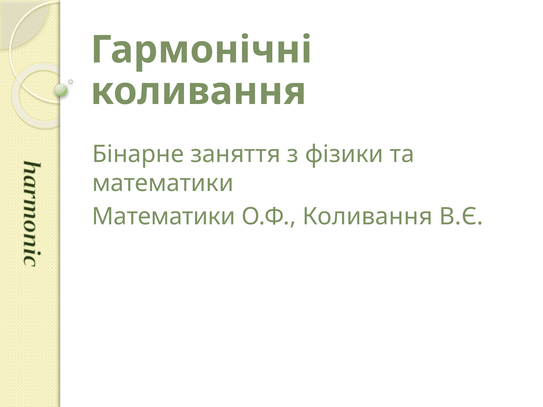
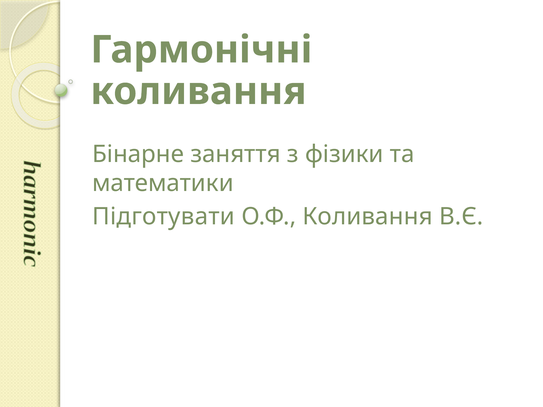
Математики: Математики -> Підготувати (163, 217)
